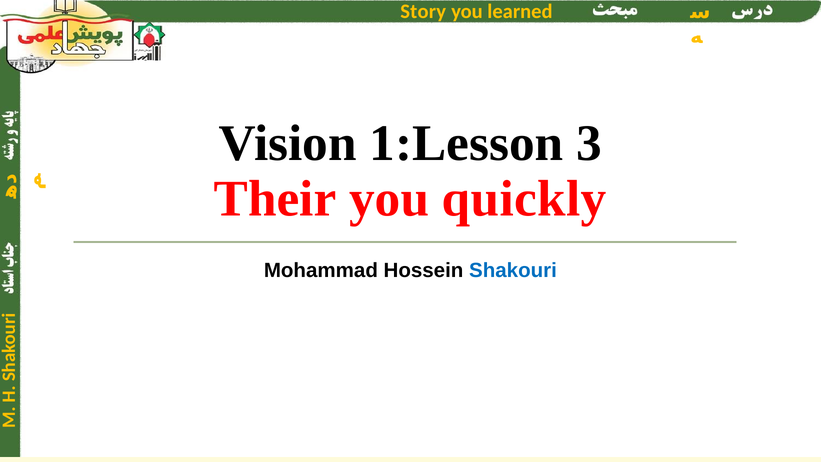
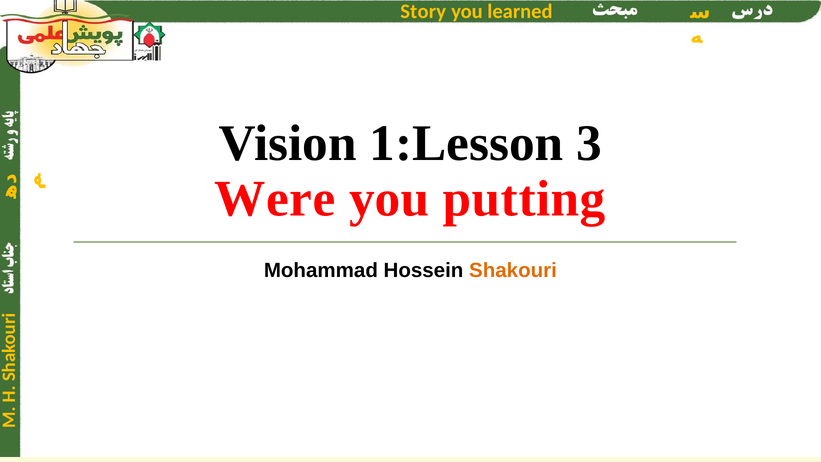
Their: Their -> Were (275, 199)
quickly: quickly -> putting (524, 199)
Shakouri colour: blue -> orange (513, 271)
